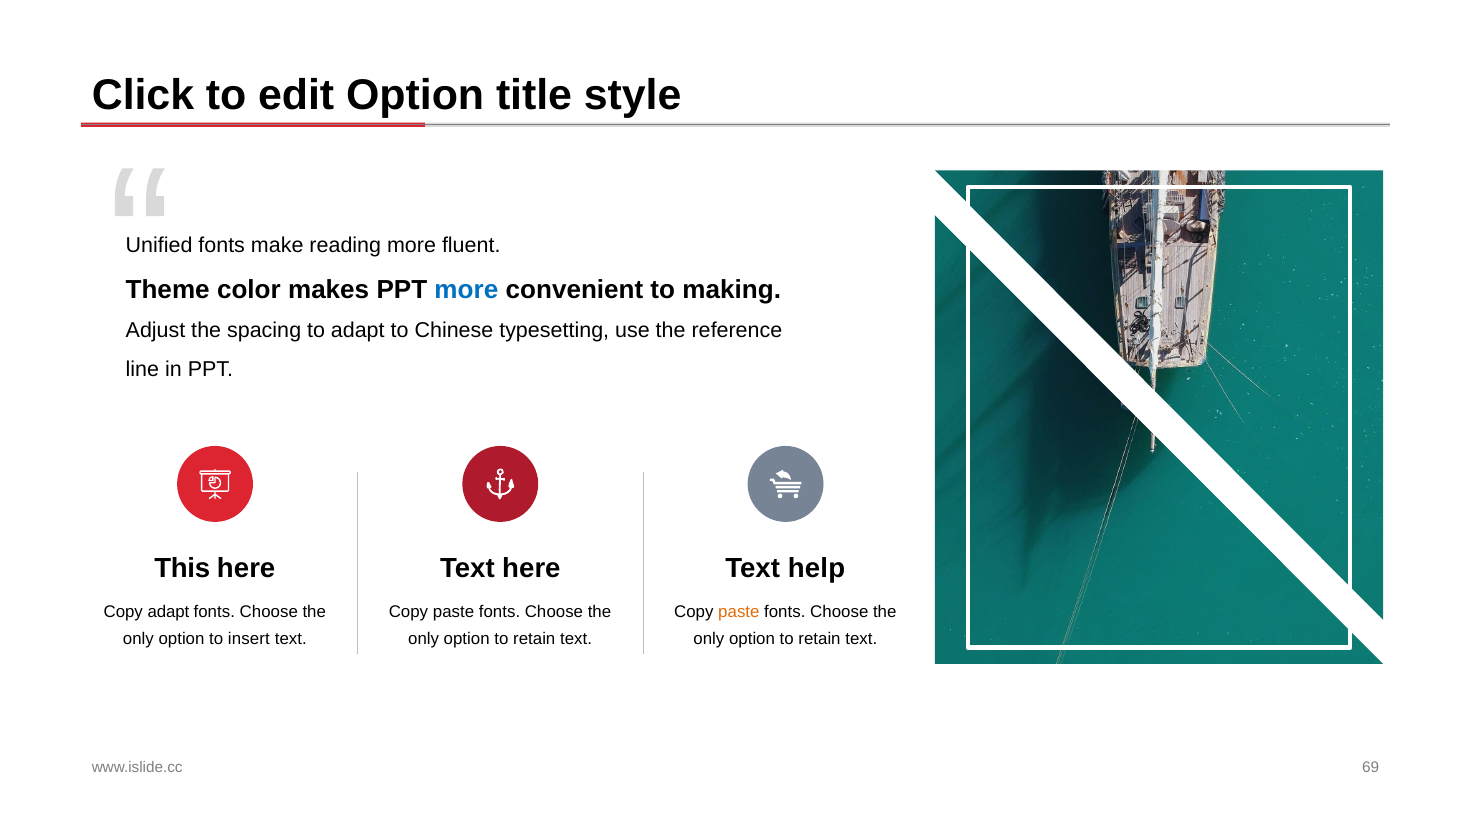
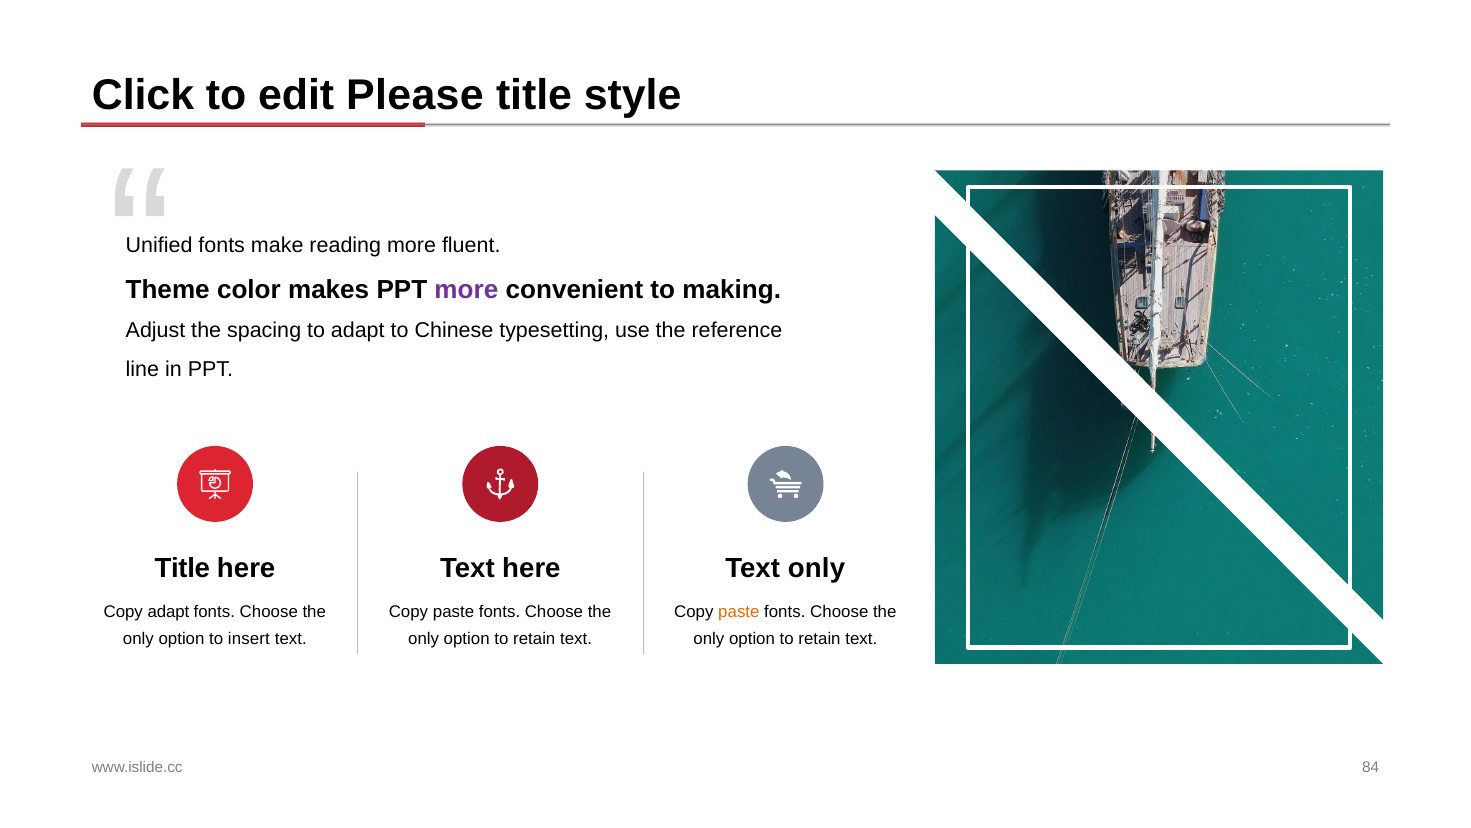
edit Option: Option -> Please (415, 95)
more colour: blue -> purple (466, 289)
This: This -> Title (182, 568)
Text help: help -> only (817, 568)
69: 69 -> 84 (1371, 766)
